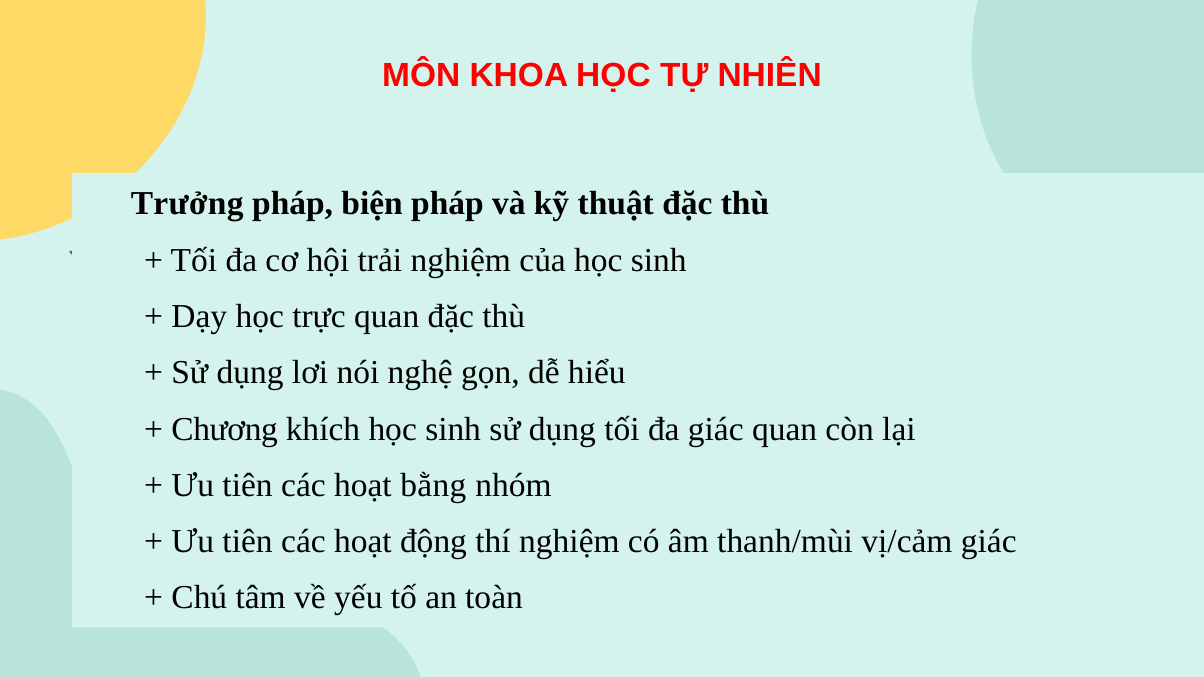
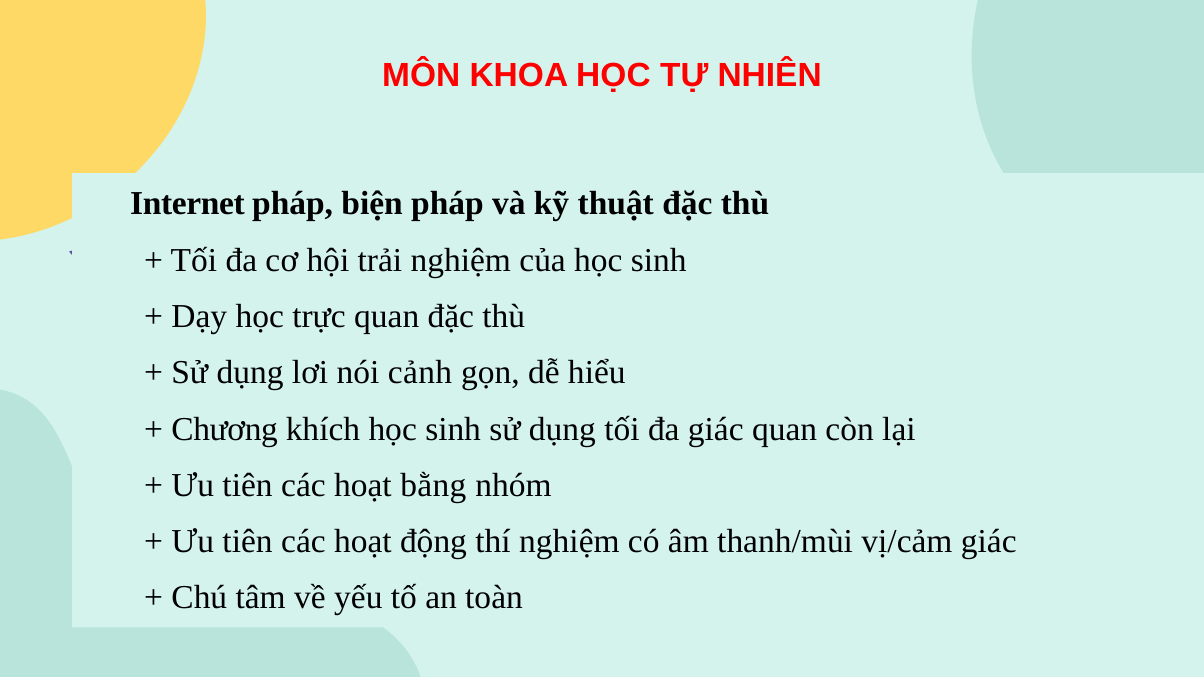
Trưởng: Trưởng -> Internet (188, 204)
nghệ: nghệ -> cảnh (420, 373)
